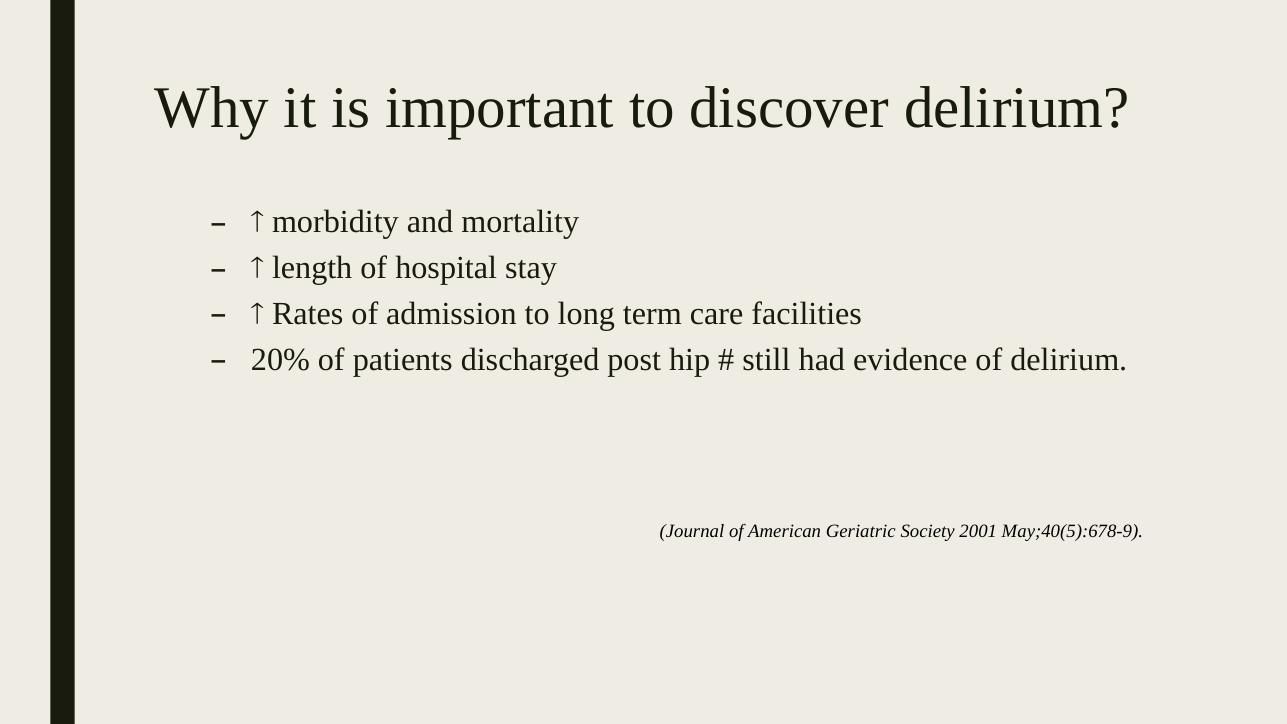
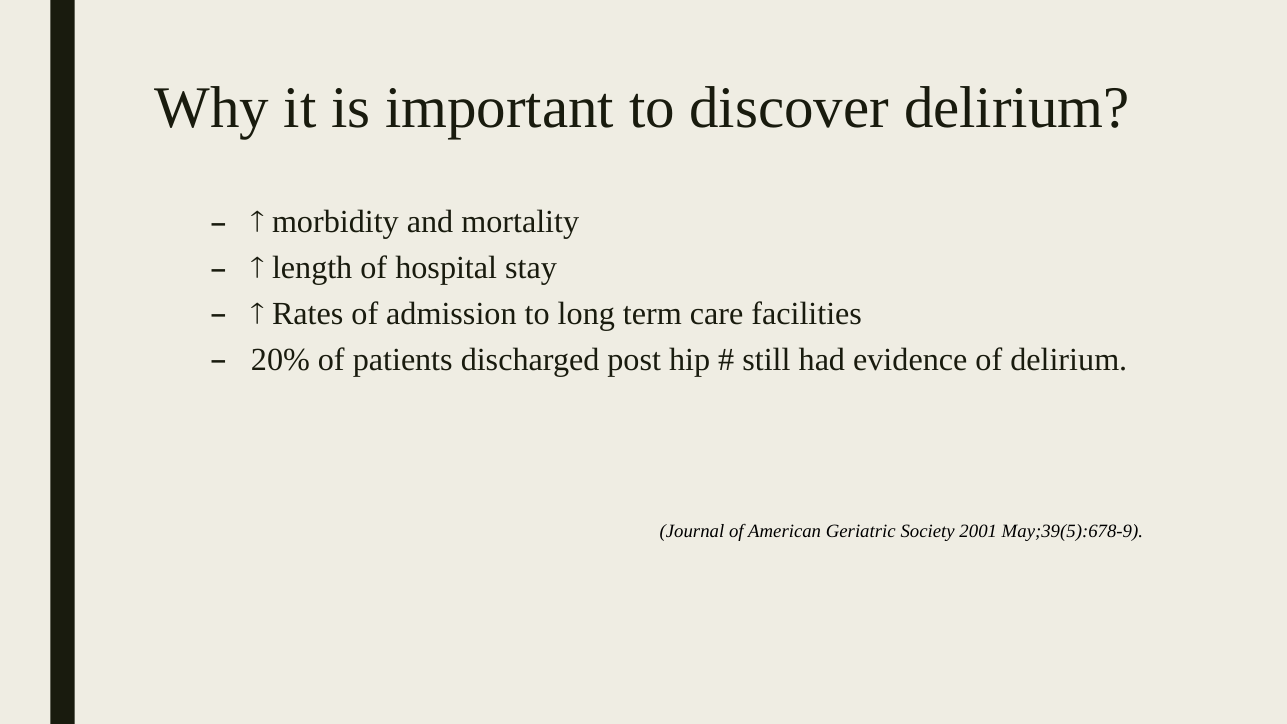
May;40(5):678-9: May;40(5):678-9 -> May;39(5):678-9 (1072, 531)
